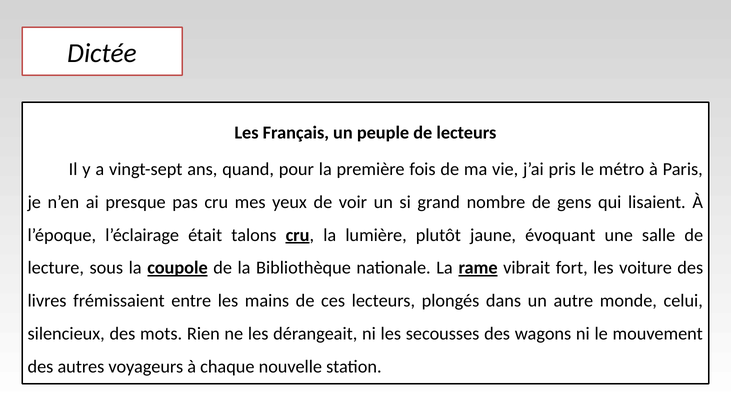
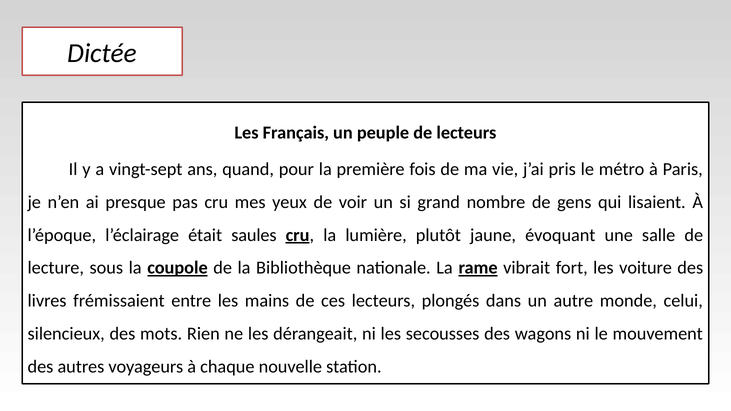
talons: talons -> saules (254, 235)
